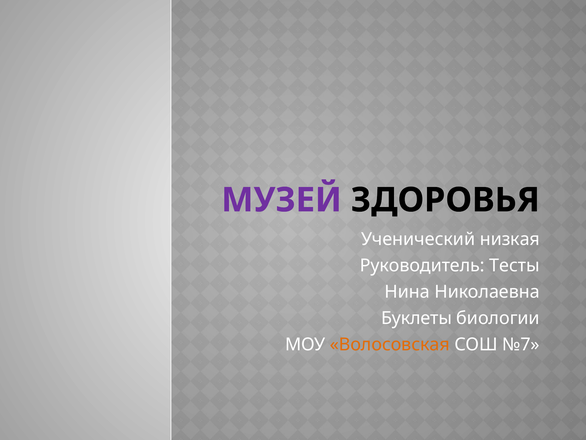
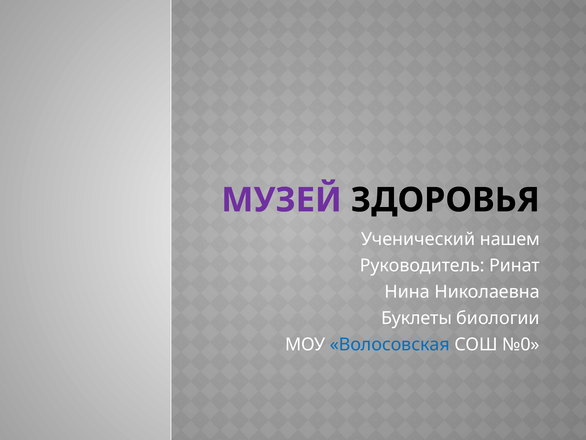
низкая: низкая -> нашем (510, 239)
Тесты: Тесты -> Ринат (515, 265)
Волосовская colour: orange -> blue (390, 344)
№7: №7 -> №0 (521, 344)
